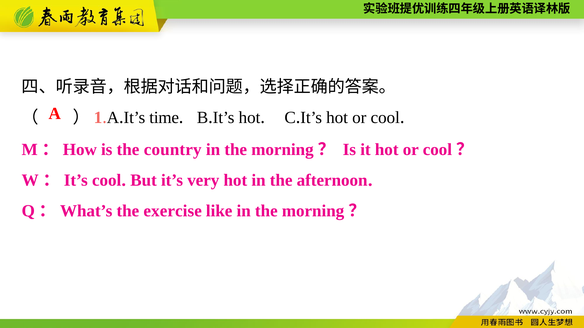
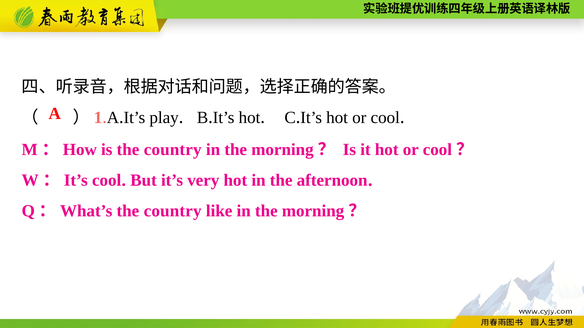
time: time -> play (164, 118)
exercise: exercise -> country (173, 211)
